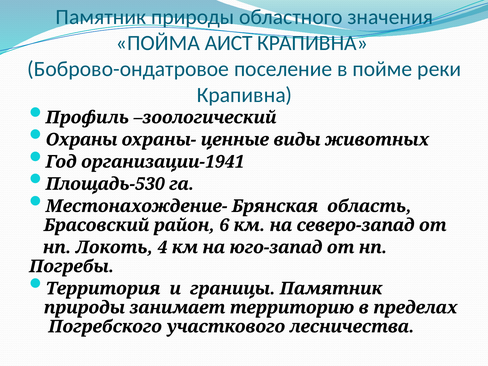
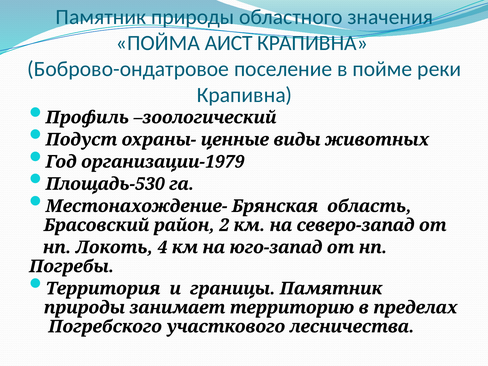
Охраны: Охраны -> Подуст (81, 140)
организации-1941: организации-1941 -> организации-1979 (163, 162)
6: 6 -> 2 (224, 225)
